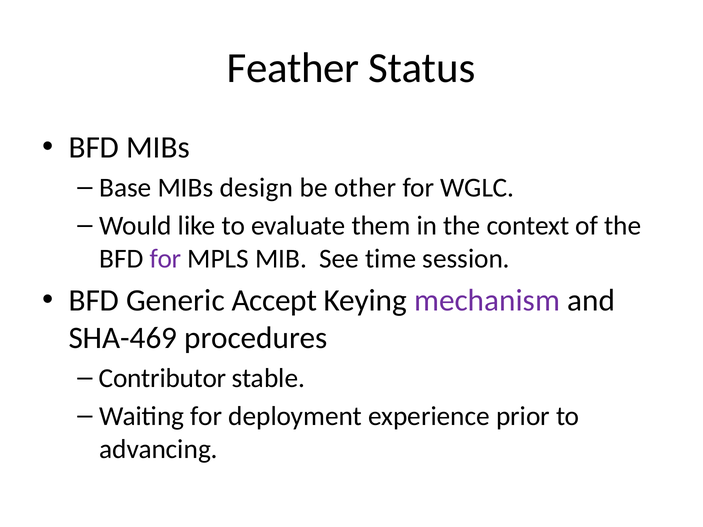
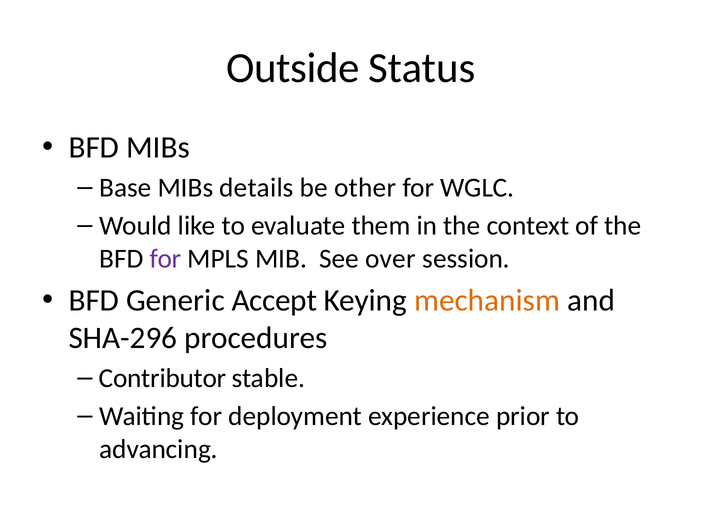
Feather: Feather -> Outside (293, 68)
design: design -> details (257, 188)
time: time -> over (391, 259)
mechanism colour: purple -> orange (487, 300)
SHA-469: SHA-469 -> SHA-296 (123, 338)
